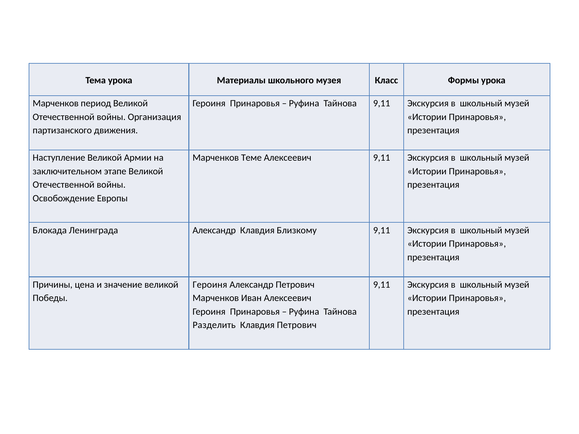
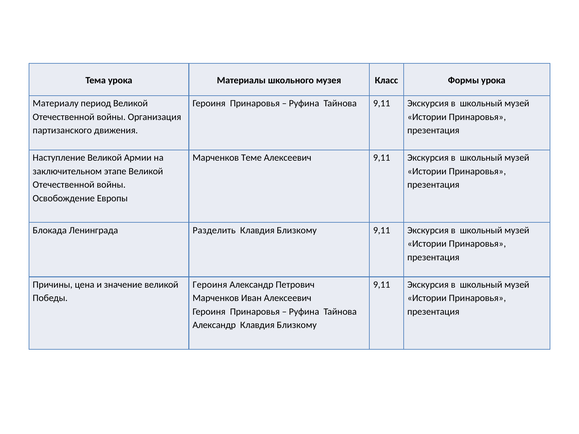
Марченков: Марченков -> Материалу (56, 103)
Ленинграда Александр: Александр -> Разделить (214, 230)
Разделить: Разделить -> Александр (214, 325)
Петрович: Петрович -> Близкому (297, 325)
